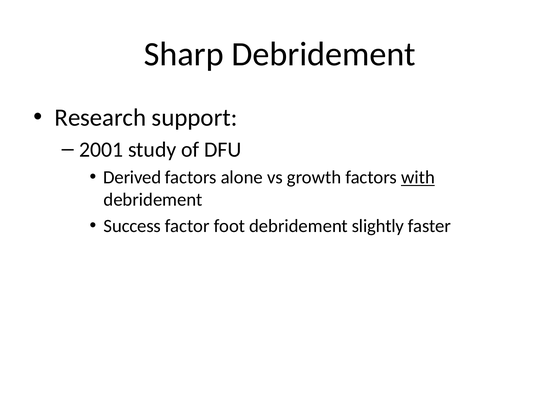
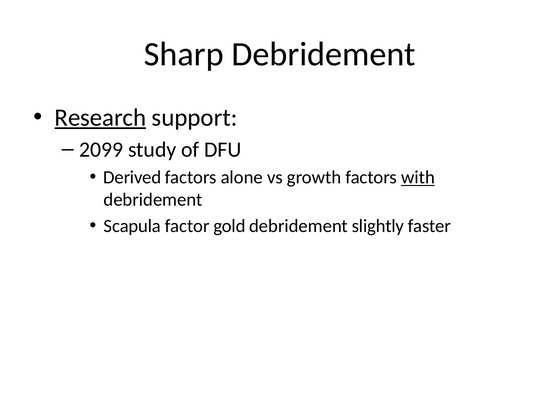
Research underline: none -> present (100, 117)
2001: 2001 -> 2099 (101, 150)
Success: Success -> Scapula (132, 226)
foot: foot -> gold (229, 226)
